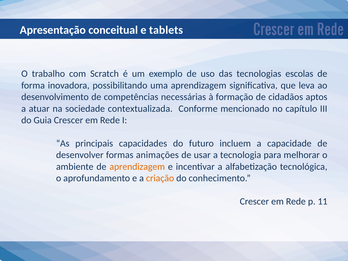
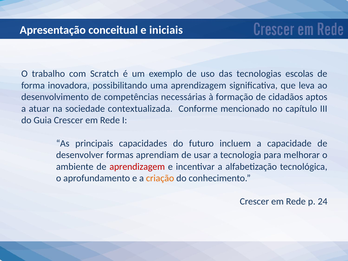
tablets: tablets -> iniciais (166, 30)
animações: animações -> aprendiam (157, 155)
aprendizagem colour: orange -> red (137, 167)
11: 11 -> 24 (323, 201)
